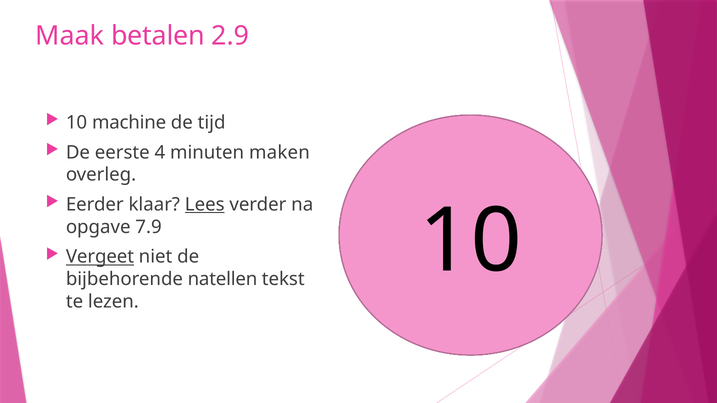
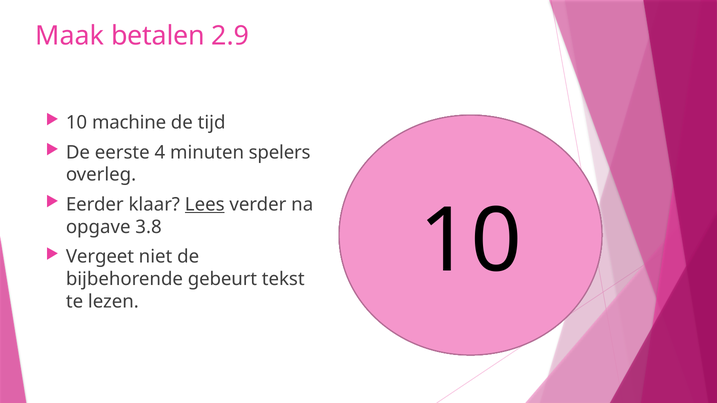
maken: maken -> spelers (280, 153)
7.9: 7.9 -> 3.8 (149, 227)
Vergeet underline: present -> none (100, 257)
natellen: natellen -> gebeurt (222, 279)
